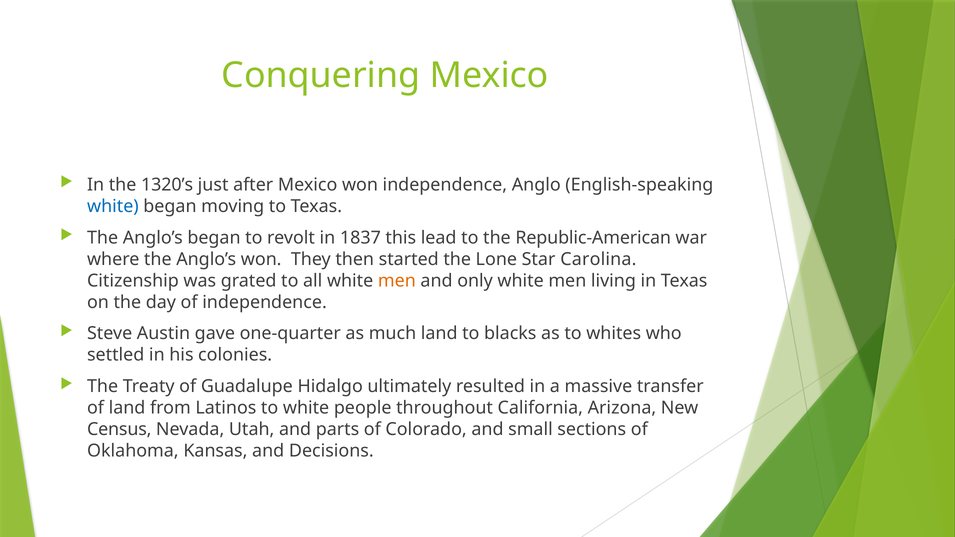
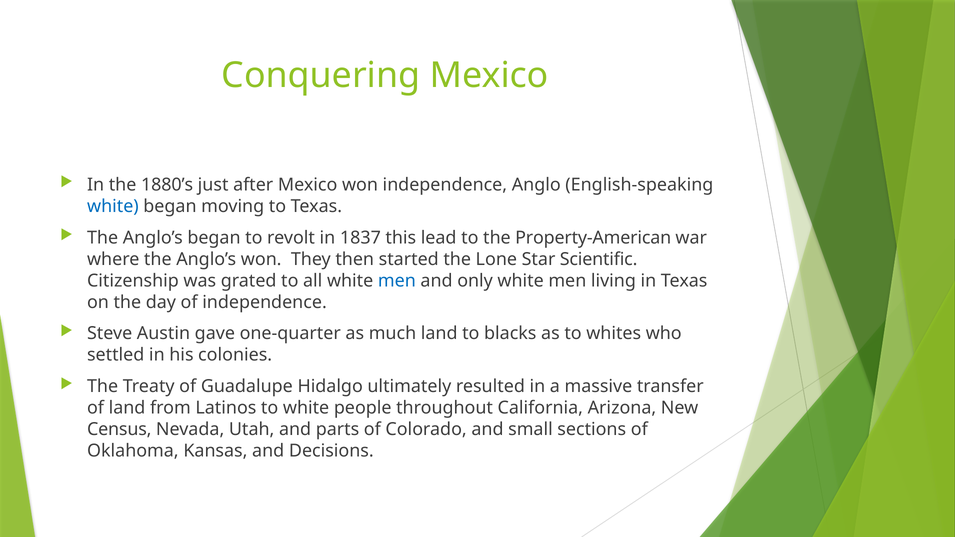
1320’s: 1320’s -> 1880’s (167, 185)
Republic-American: Republic-American -> Property-American (593, 238)
Carolina: Carolina -> Scientific (599, 259)
men colour: orange -> blue (397, 281)
